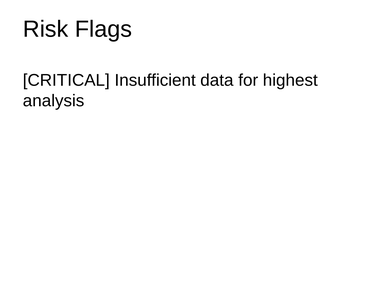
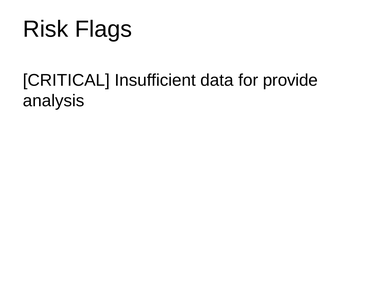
highest: highest -> provide (290, 80)
